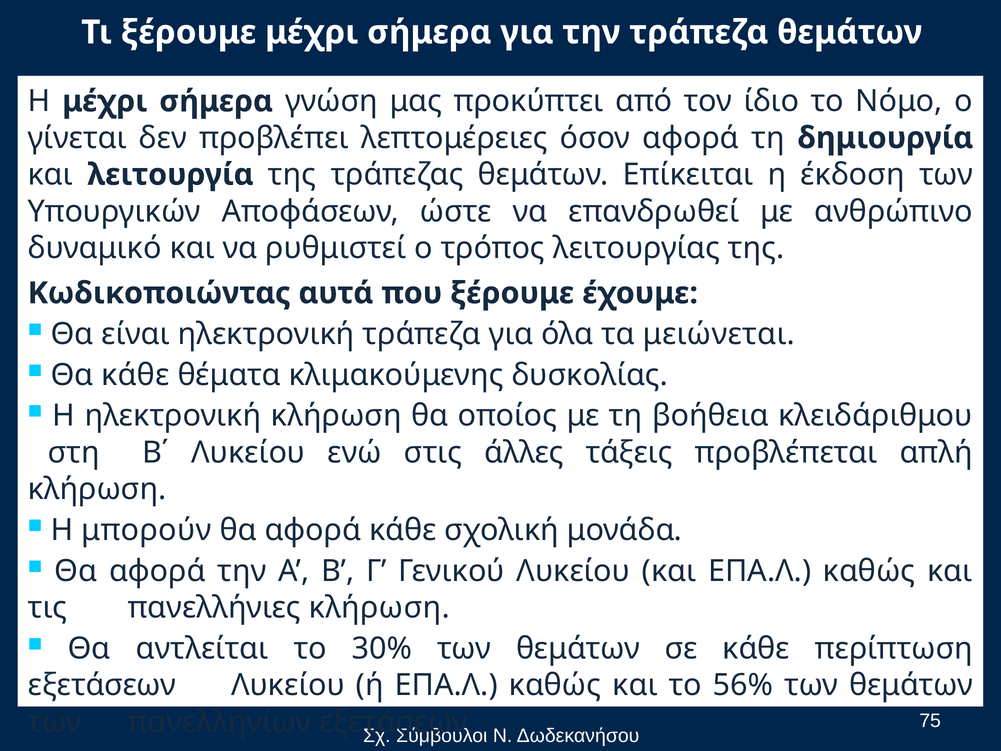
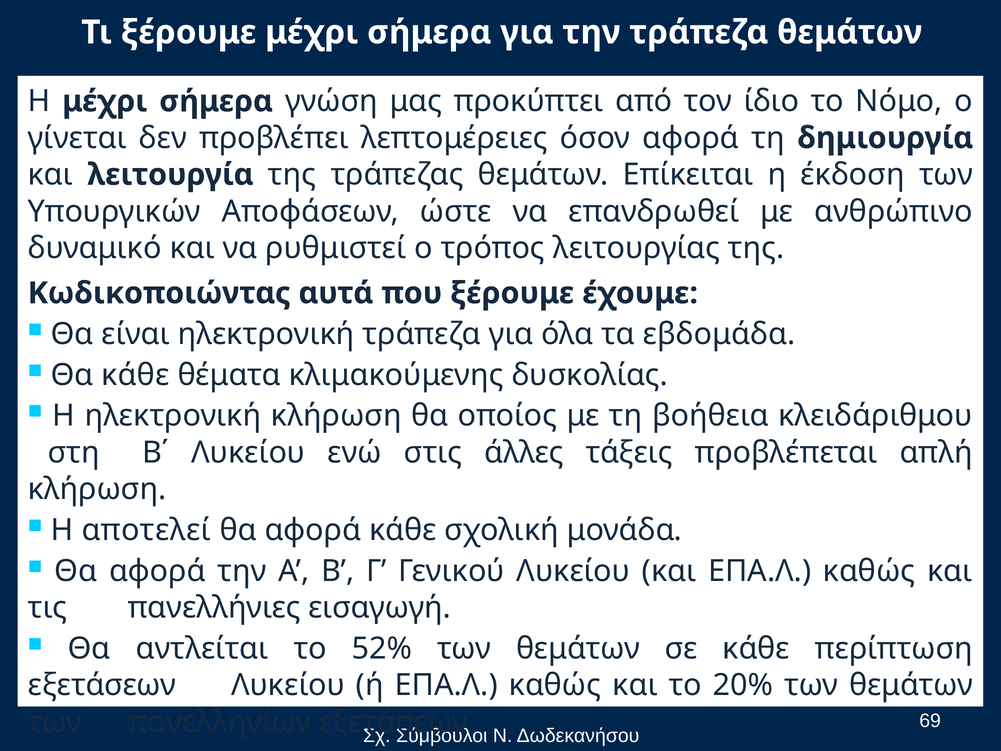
μειώνεται: μειώνεται -> εβδομάδα (719, 334)
μπορούν: μπορούν -> αποτελεί (146, 530)
πανελλήνιες κλήρωση: κλήρωση -> εισαγωγή (380, 607)
30%: 30% -> 52% (382, 648)
56%: 56% -> 20% (743, 685)
75: 75 -> 69 (930, 720)
